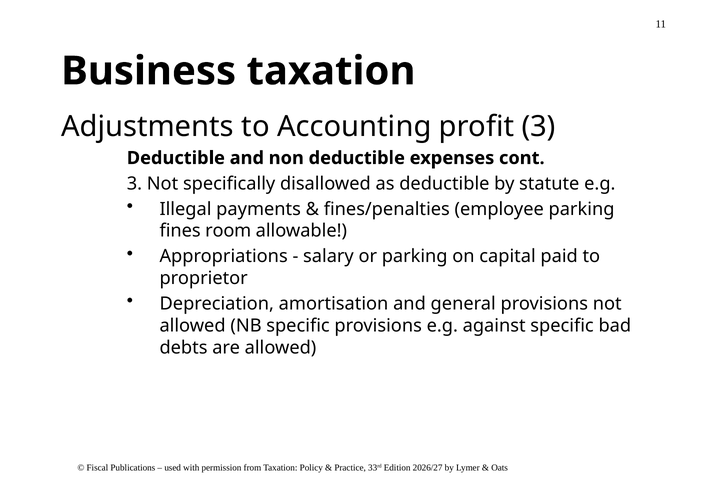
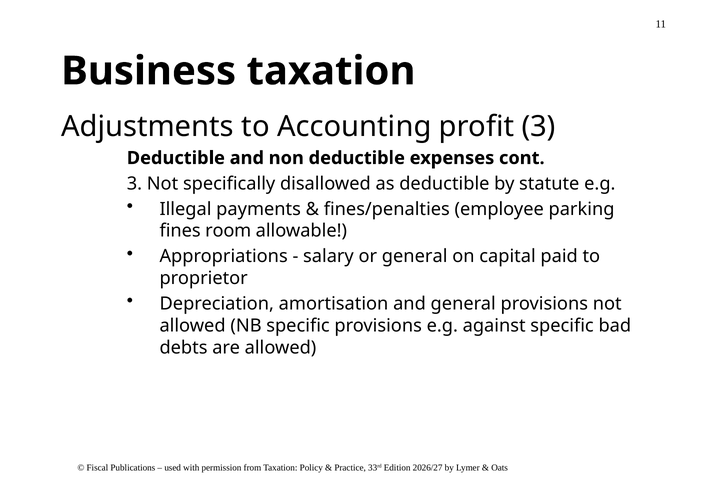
or parking: parking -> general (415, 256)
